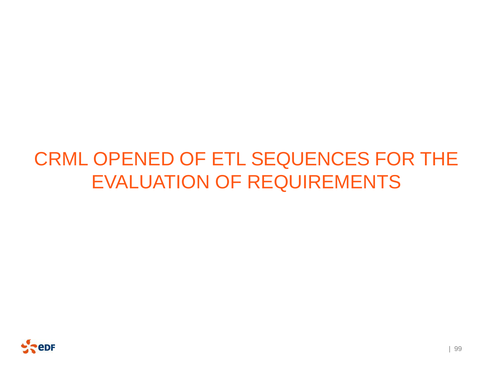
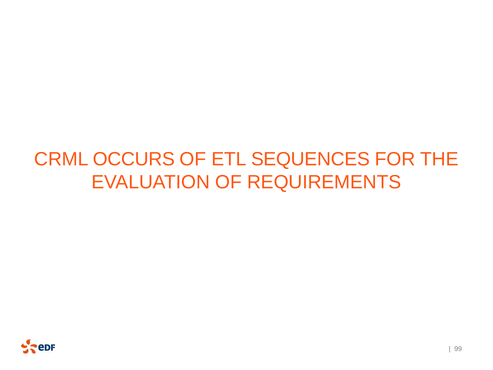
OPENED: OPENED -> OCCURS (134, 159)
